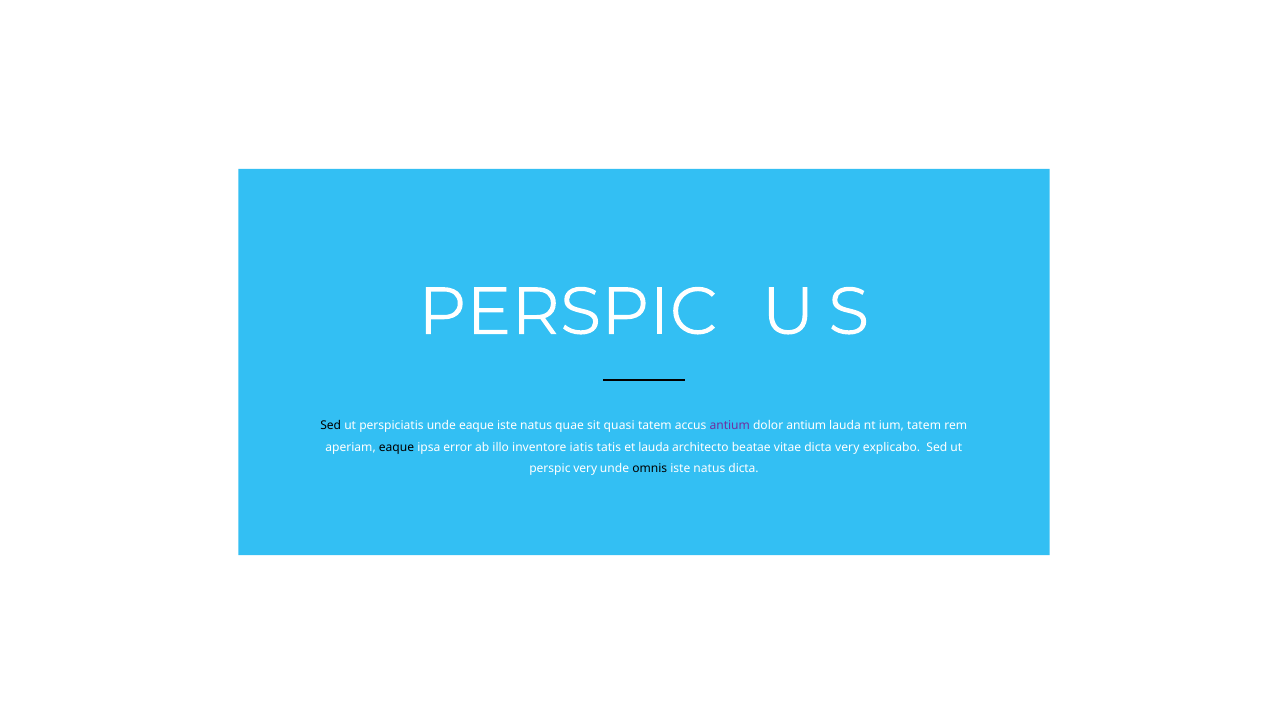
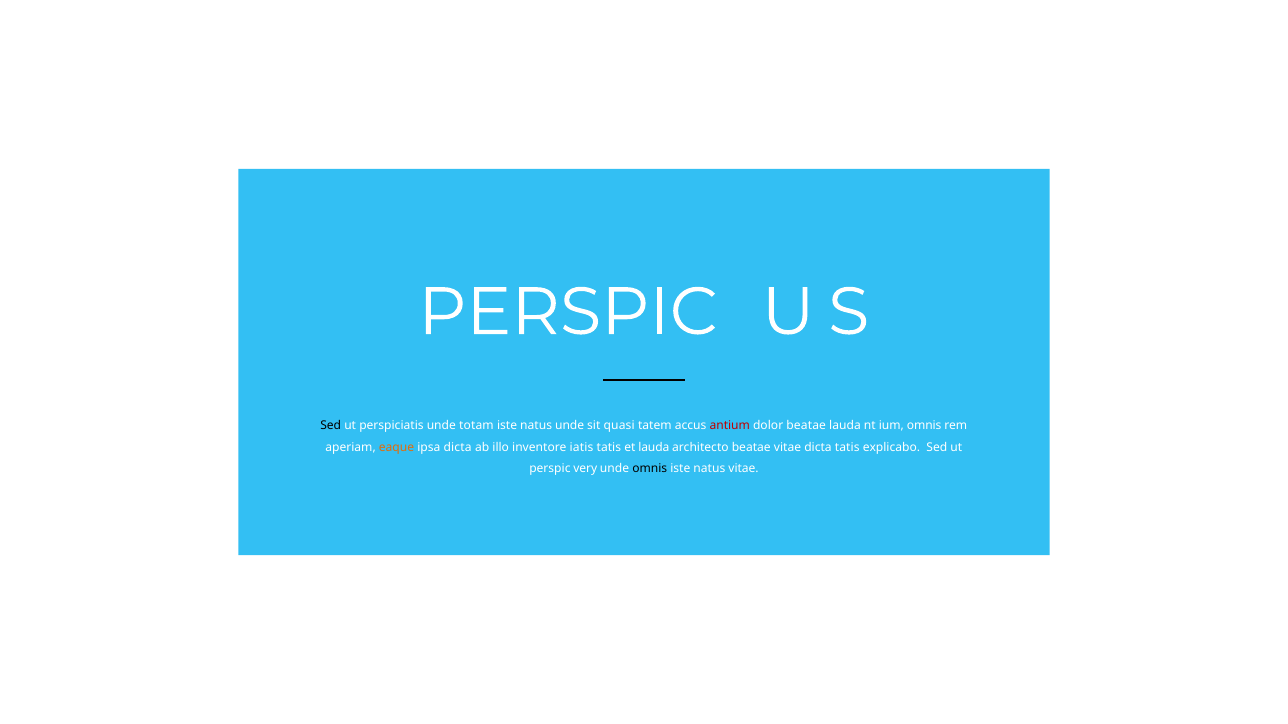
unde eaque: eaque -> totam (476, 426)
natus quae: quae -> unde (570, 426)
antium colour: purple -> red (730, 426)
dolor antium: antium -> beatae (806, 426)
ium tatem: tatem -> omnis (924, 426)
eaque colour: black -> orange (397, 448)
ipsa error: error -> dicta (458, 448)
dicta very: very -> tatis (847, 448)
natus dicta: dicta -> vitae (744, 469)
